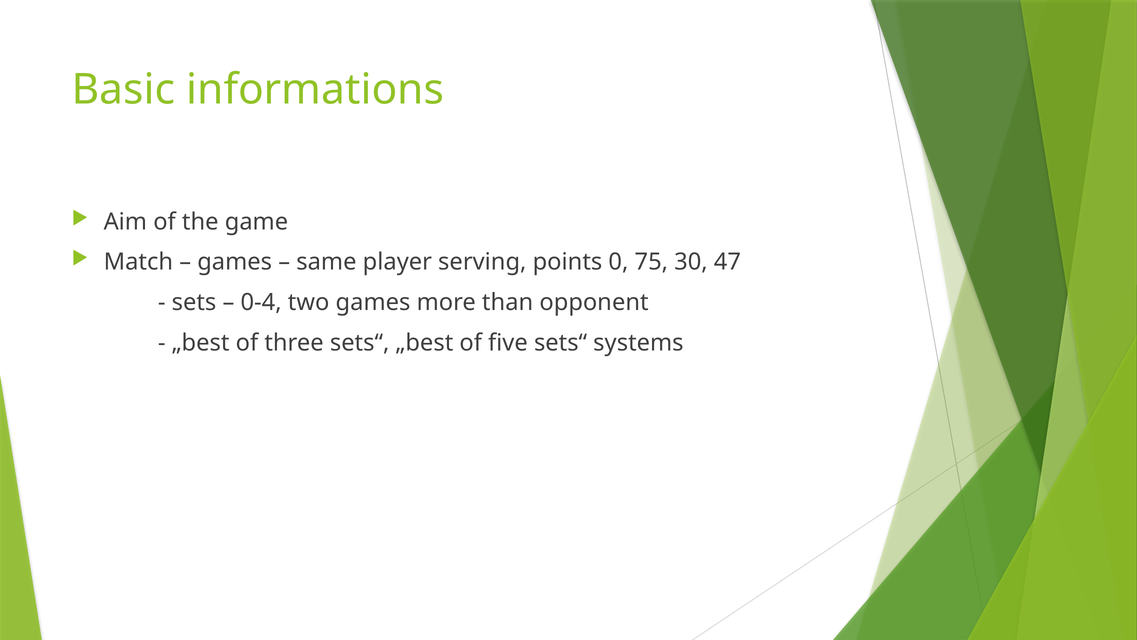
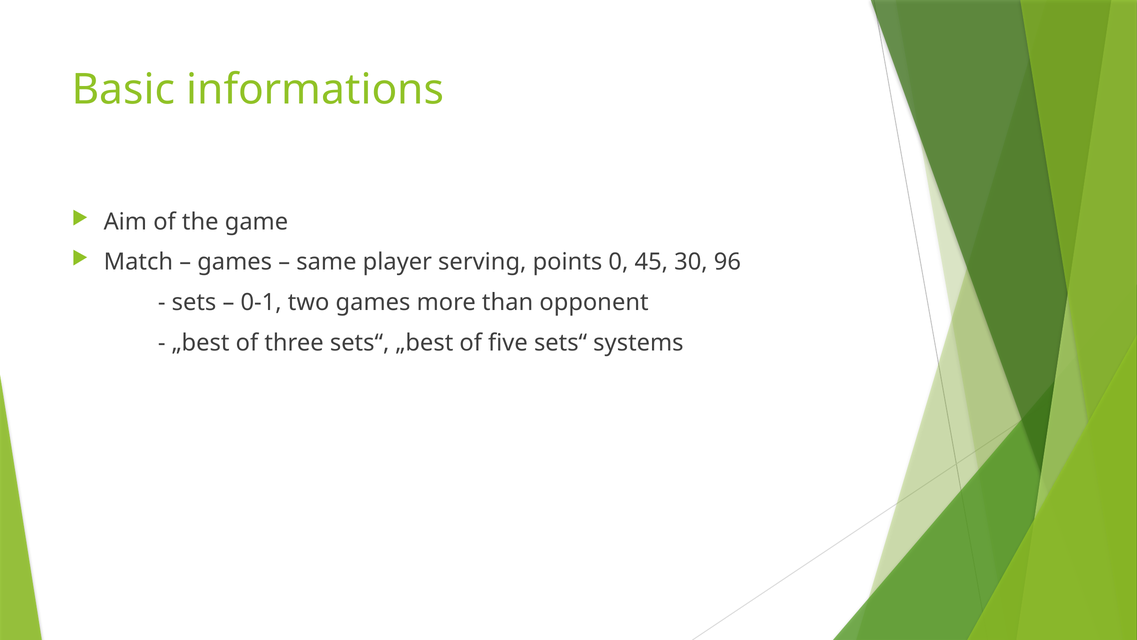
75: 75 -> 45 (651, 262)
47: 47 -> 96 (727, 262)
0-4: 0-4 -> 0-1 (261, 302)
